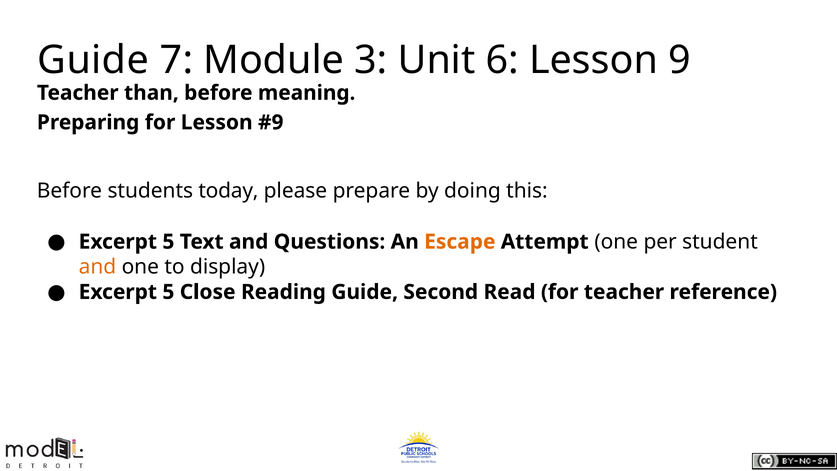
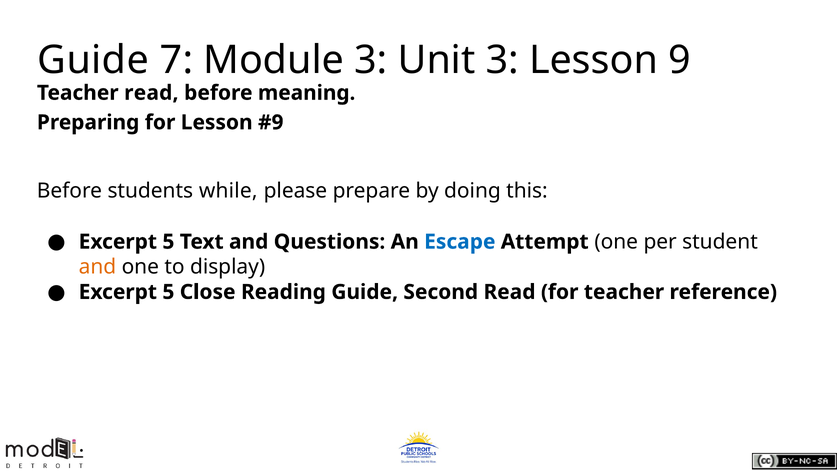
Unit 6: 6 -> 3 (502, 60)
Teacher than: than -> read (151, 93)
today: today -> while (228, 191)
Escape colour: orange -> blue (460, 242)
